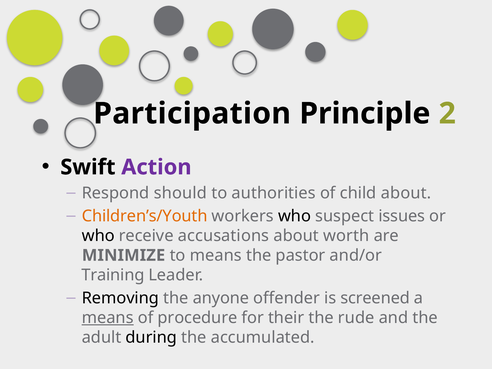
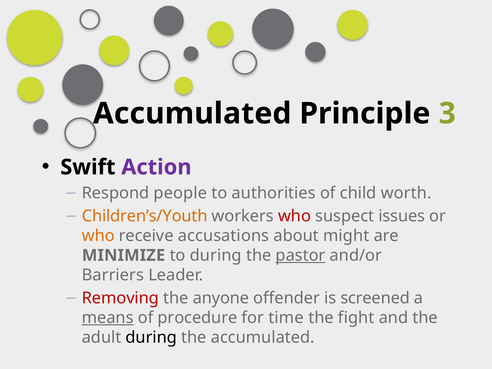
Participation: Participation -> Accumulated (192, 114)
2: 2 -> 3 (447, 114)
should: should -> people (180, 193)
child about: about -> worth (406, 193)
who colour: black -> red (295, 216)
who colour: black -> orange (98, 236)
worth: worth -> might (346, 236)
to means: means -> during (216, 255)
pastor underline: none -> present (301, 255)
Training: Training -> Barriers (113, 275)
Removing colour: black -> red (120, 298)
their: their -> time (286, 318)
rude: rude -> fight (356, 318)
